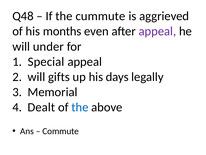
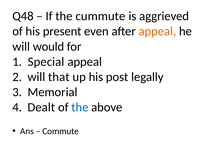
months: months -> present (62, 31)
appeal colour: purple -> orange (157, 31)
under: under -> would (48, 46)
gifts: gifts -> that (59, 77)
days: days -> post (117, 77)
